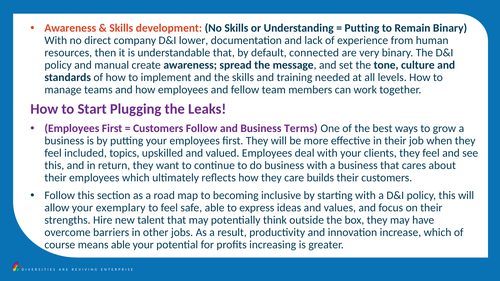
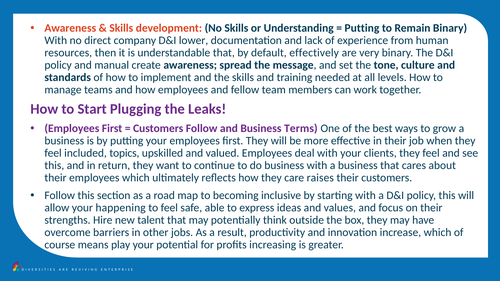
connected: connected -> effectively (314, 53)
builds: builds -> raises (320, 178)
exemplary: exemplary -> happening (121, 208)
means able: able -> play (121, 245)
